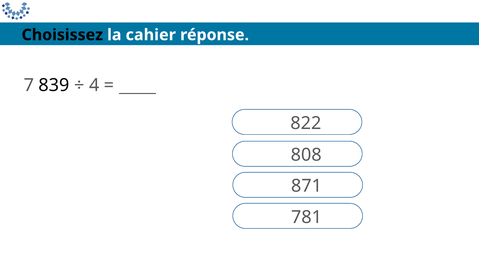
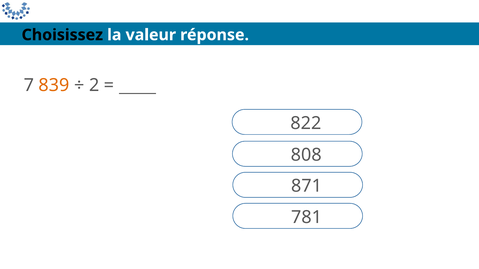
cahier: cahier -> valeur (151, 35)
839 colour: black -> orange (54, 85)
4: 4 -> 2 (94, 85)
